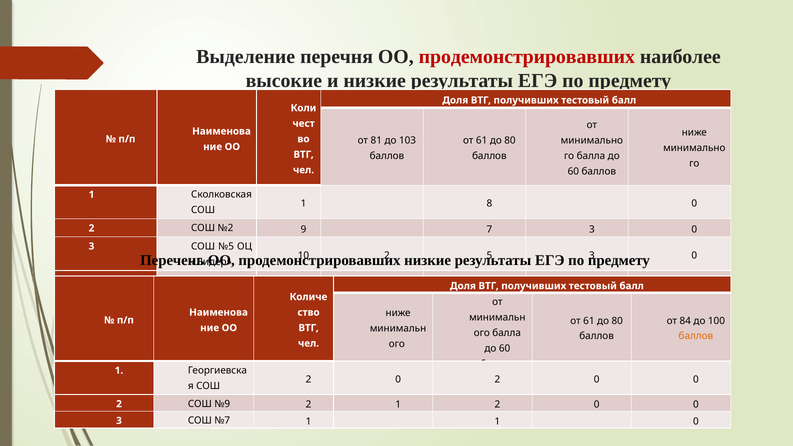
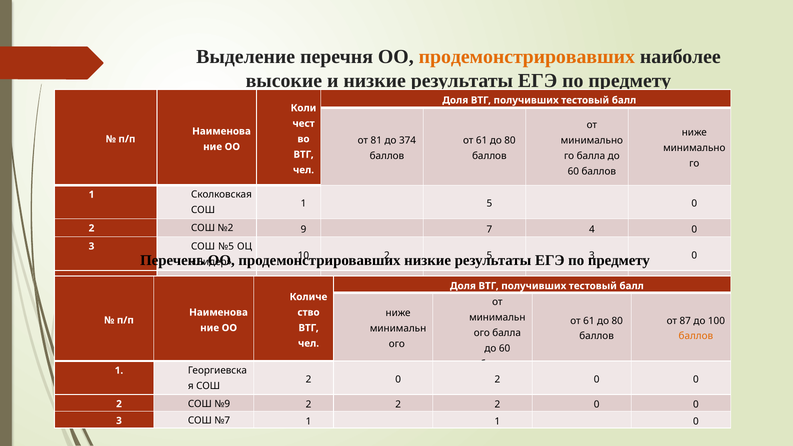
продемонстрировавших colour: red -> orange (527, 57)
103: 103 -> 374 (407, 140)
1 8: 8 -> 5 (489, 204)
7 3: 3 -> 4 (592, 229)
84: 84 -> 87 (685, 321)
№9 2 1: 1 -> 2 (398, 405)
